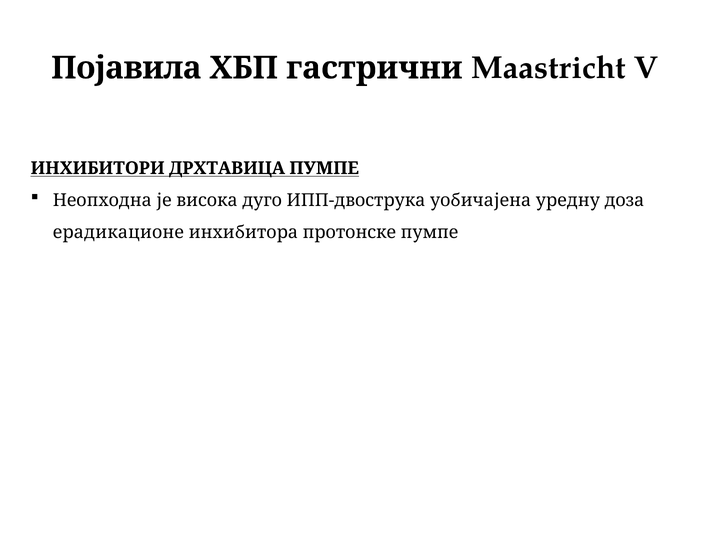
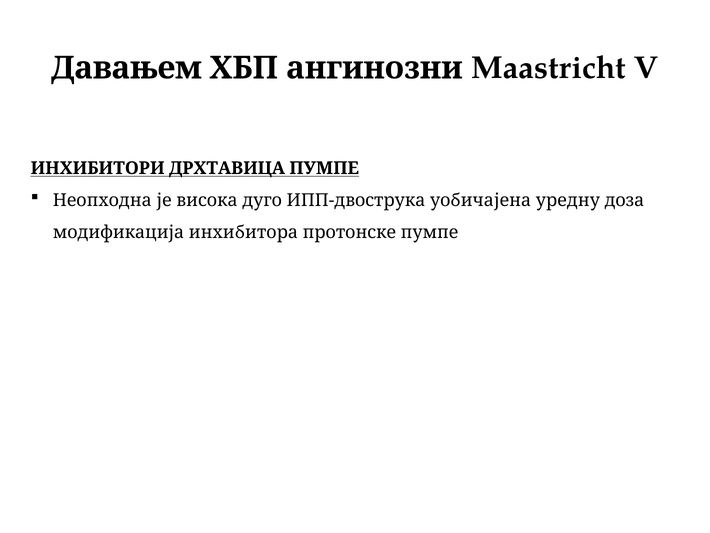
Појавила: Појавила -> Давањем (126, 68)
гастрични: гастрични -> ангинозни (374, 68)
ерадикационе: ерадикационе -> модификација (119, 232)
